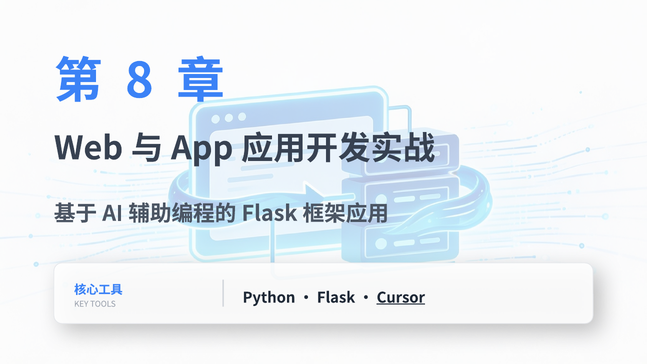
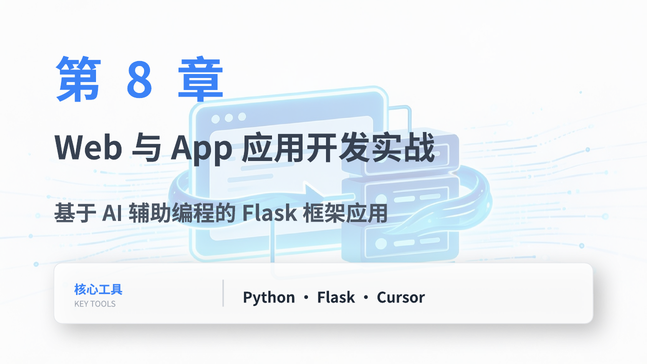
Cursor underline: present -> none (401, 298)
